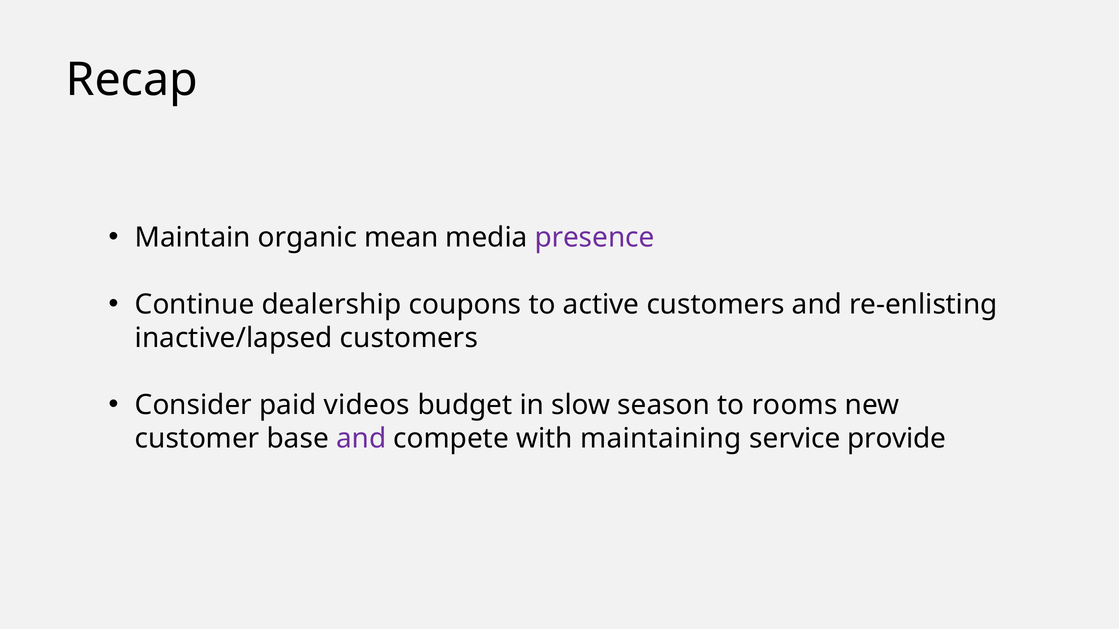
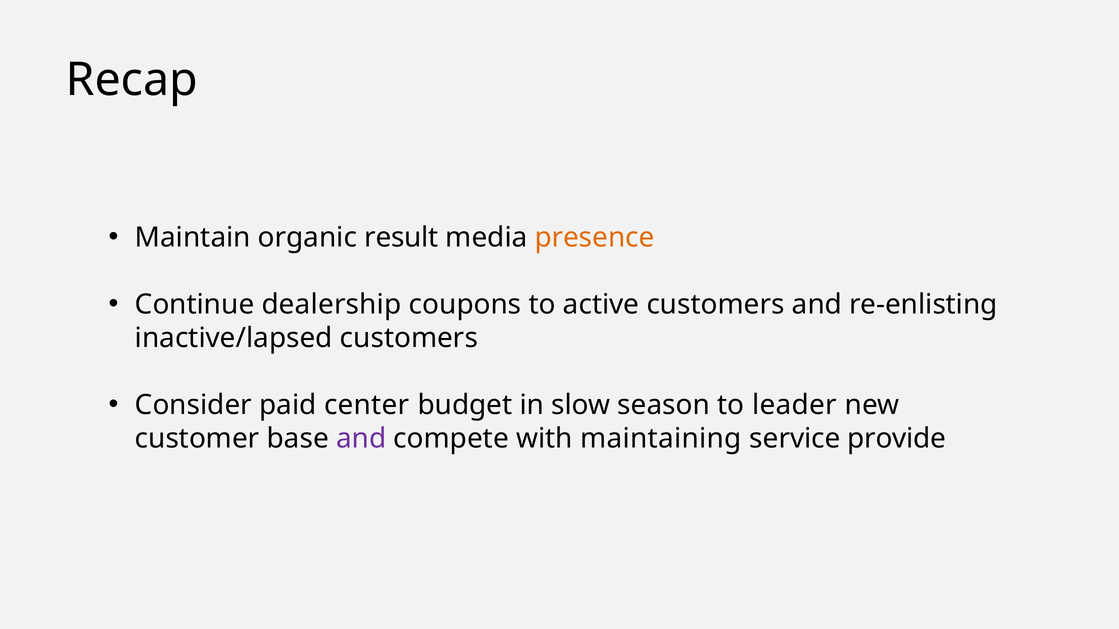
mean: mean -> result (401, 238)
presence colour: purple -> orange (595, 238)
videos: videos -> center (367, 405)
rooms: rooms -> leader (794, 405)
